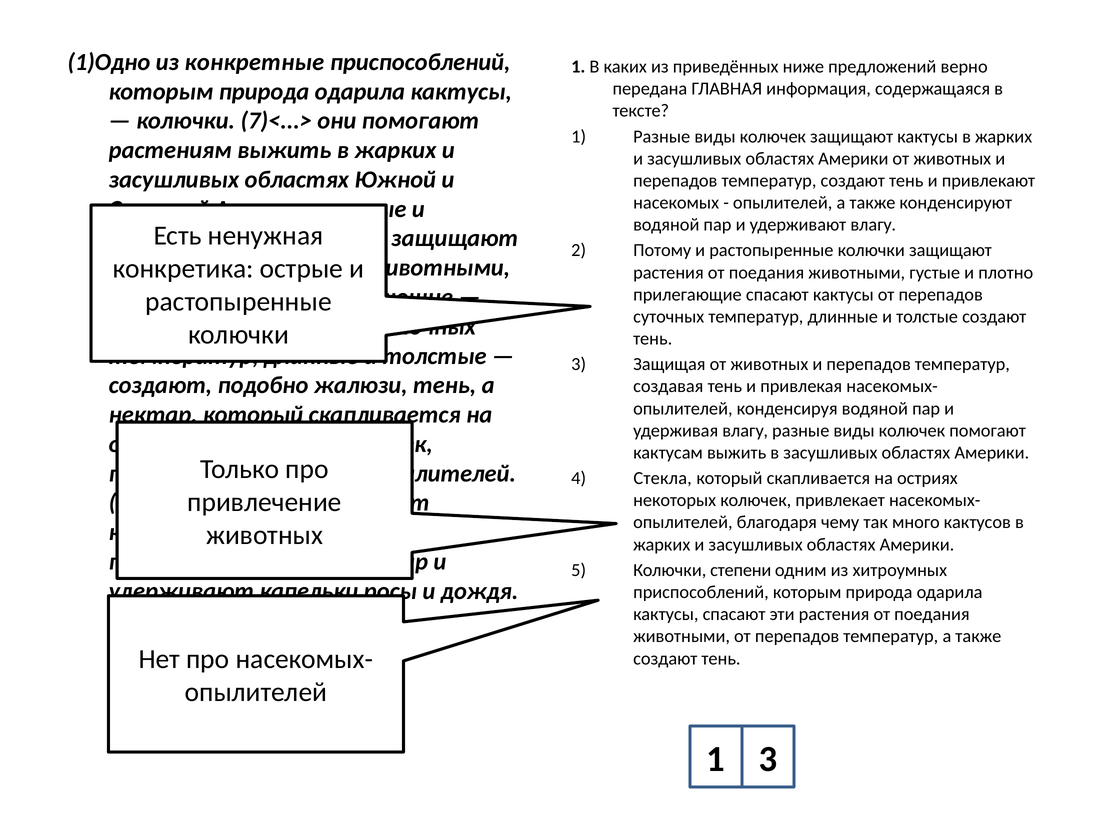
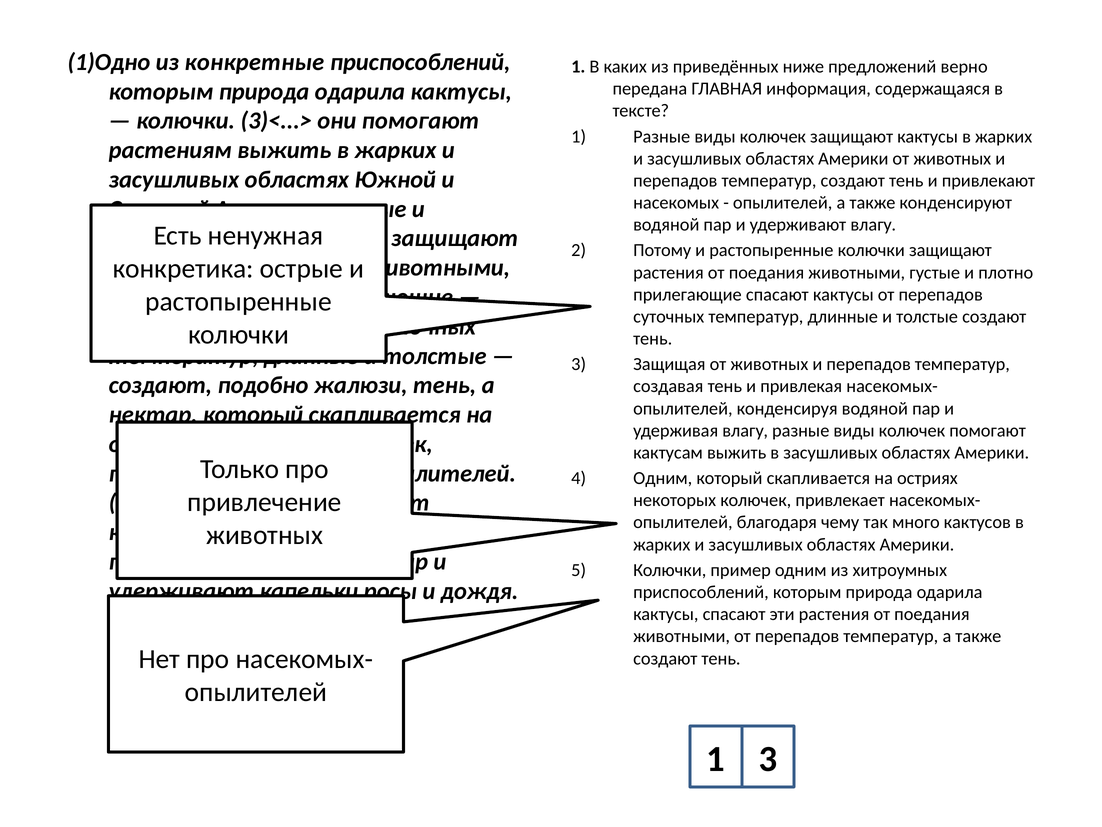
7)<...>: 7)<...> -> 3)<...> (276, 121)
Стекла: Стекла -> Одним (663, 478)
степени: степени -> пример (741, 570)
